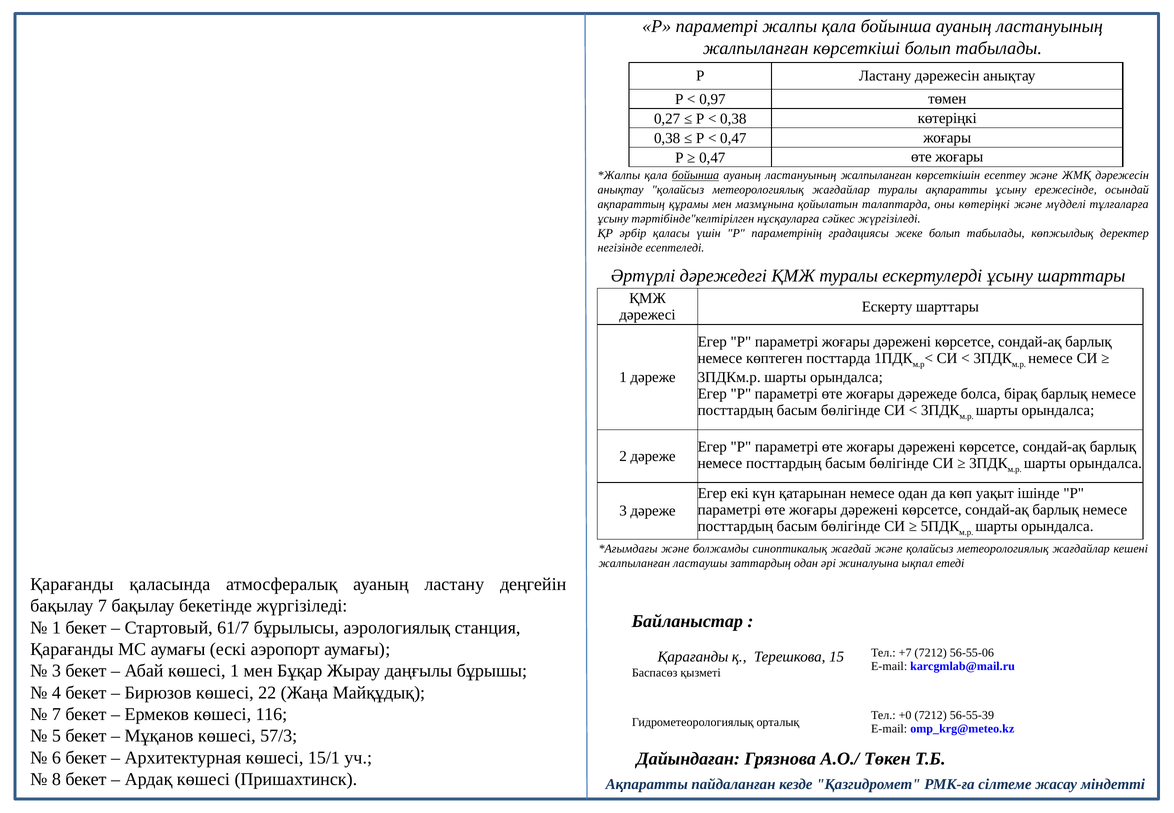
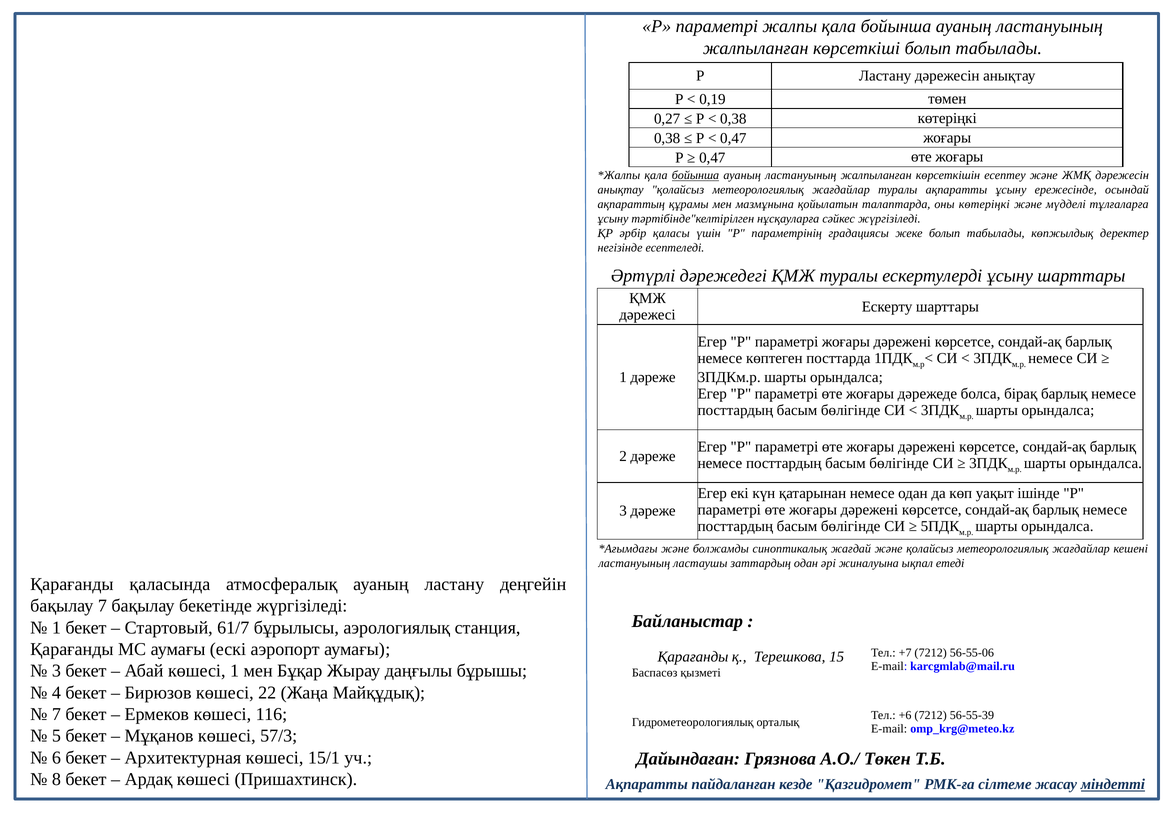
0,97: 0,97 -> 0,19 (712, 99)
жалпыланған: жалпыланған -> ластануының (634, 563)
+0: +0 -> +6 (905, 715)
міндетті underline: none -> present (1113, 784)
